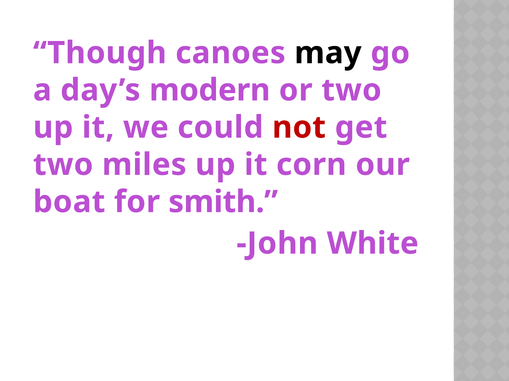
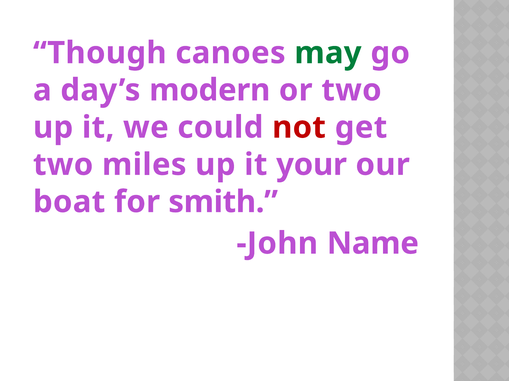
may colour: black -> green (328, 53)
corn: corn -> your (312, 165)
White: White -> Name (373, 244)
